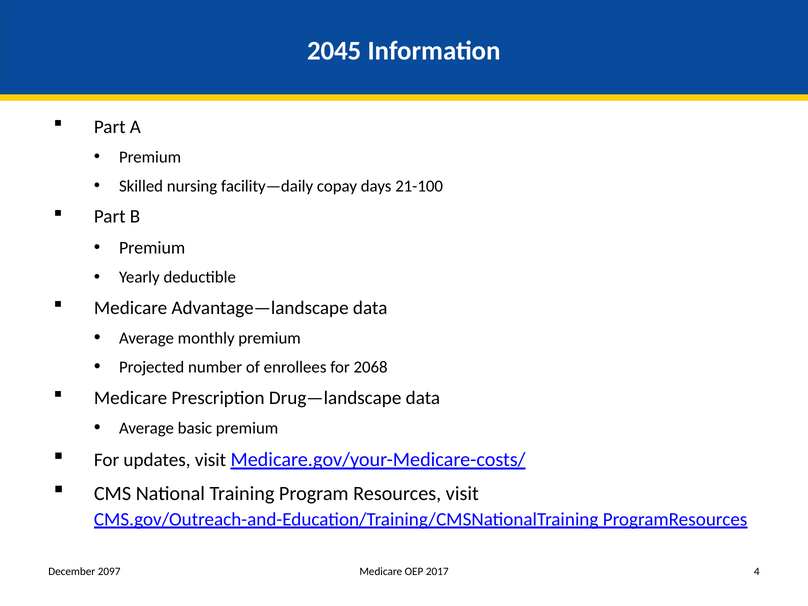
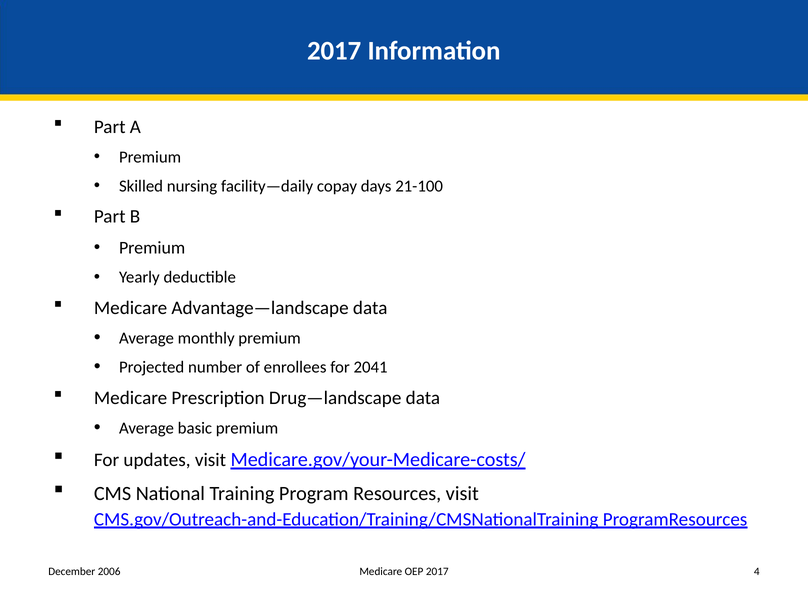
2045: 2045 -> 2017 (334, 51)
2068: 2068 -> 2041 (371, 367)
2097: 2097 -> 2006 (109, 572)
